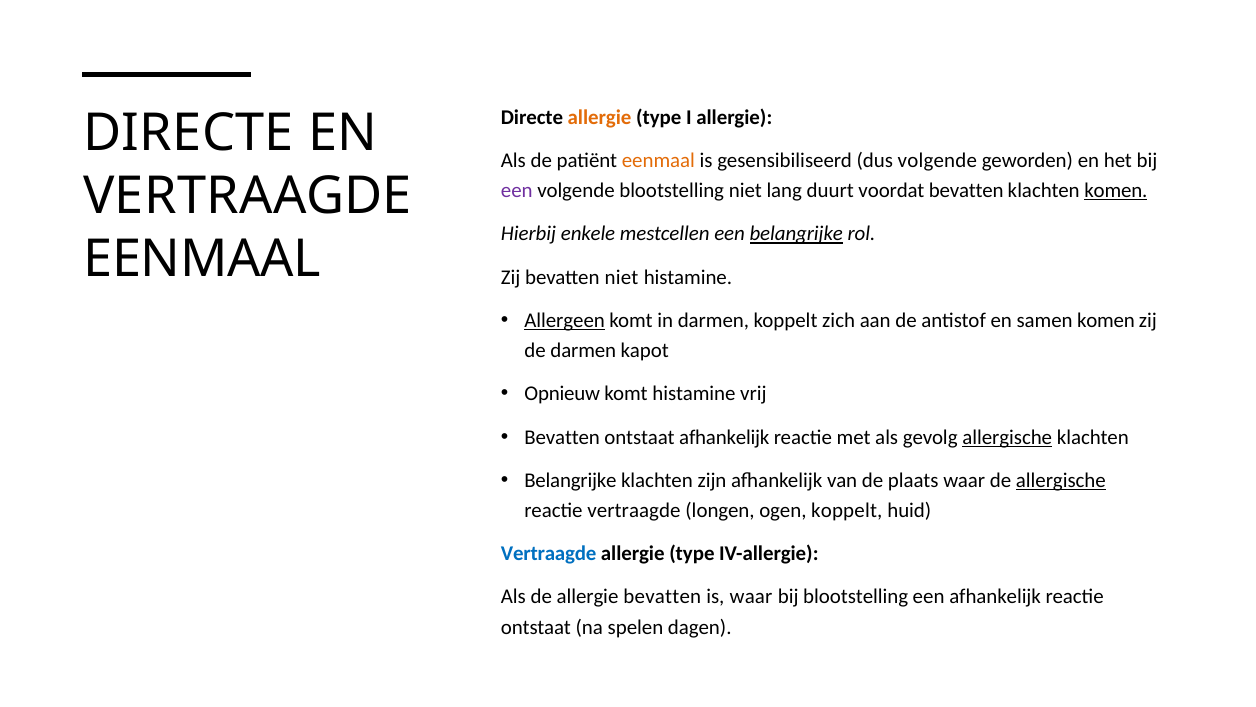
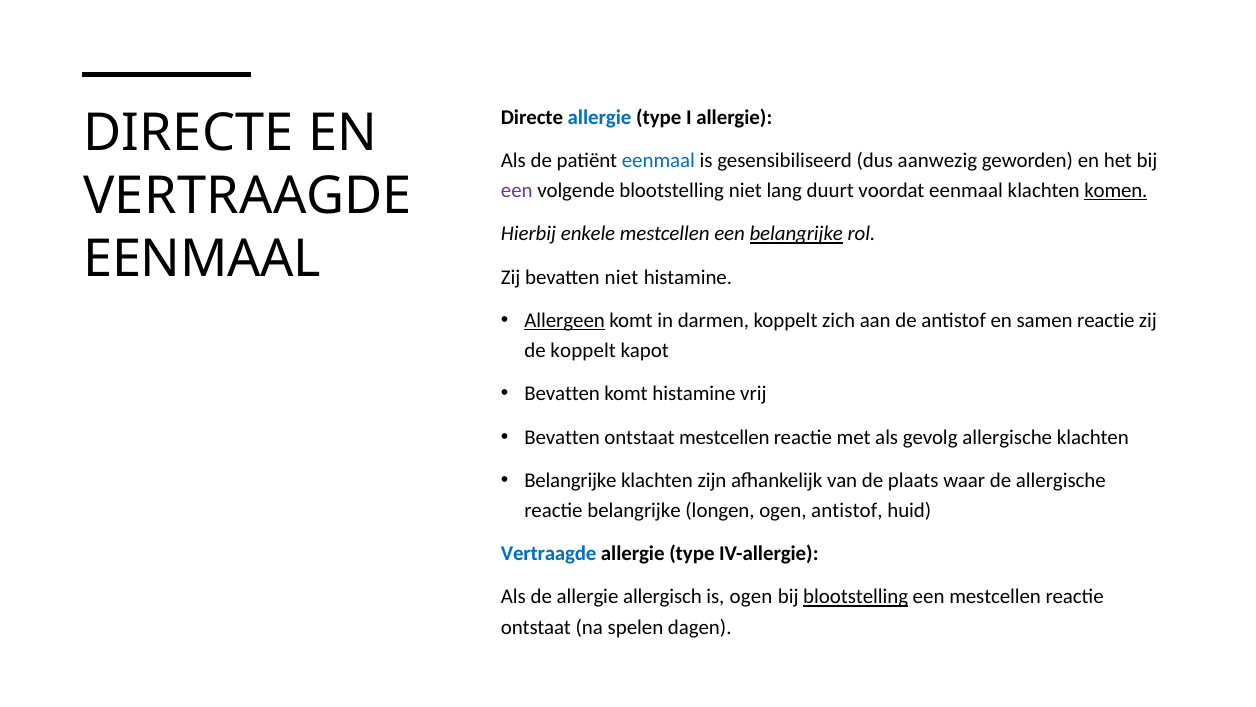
allergie colour: orange -> blue (600, 117)
eenmaal colour: orange -> blue (658, 161)
dus volgende: volgende -> aanwezig (937, 161)
voordat bevatten: bevatten -> eenmaal (966, 191)
samen komen: komen -> reactie (1106, 320)
de darmen: darmen -> koppelt (583, 350)
Opnieuw: Opnieuw -> Bevatten (562, 394)
ontstaat afhankelijk: afhankelijk -> mestcellen (724, 437)
allergische underline: present -> none (1007, 437)
allergische underline: present -> none (1061, 480)
reactie vertraagde: vertraagde -> belangrijke (634, 510)
ogen koppelt: koppelt -> antistof (847, 510)
allergie bevatten: bevatten -> allergisch (662, 597)
is waar: waar -> ogen (751, 597)
blootstelling underline: none -> present (856, 597)
een afhankelijk: afhankelijk -> mestcellen (995, 597)
